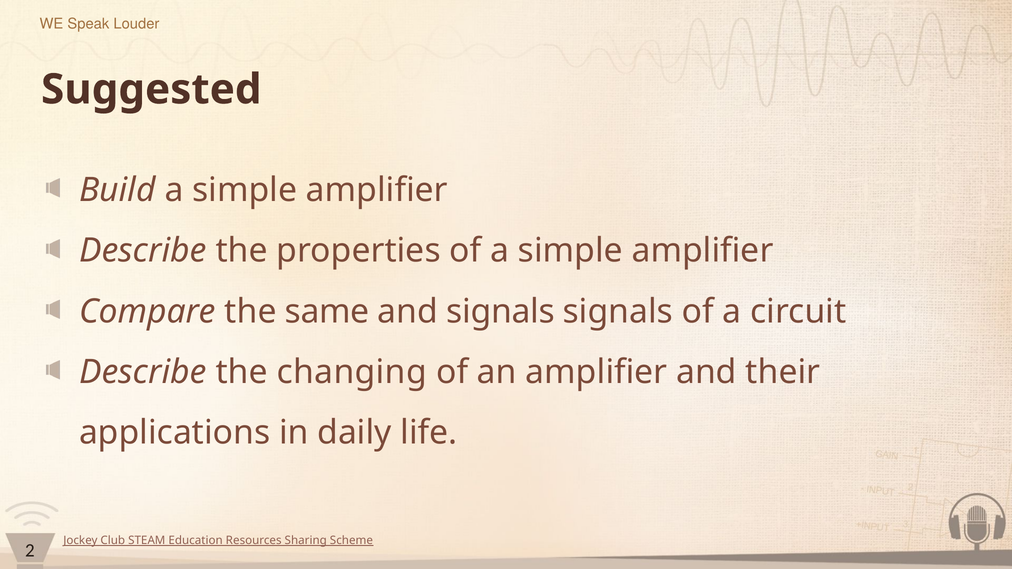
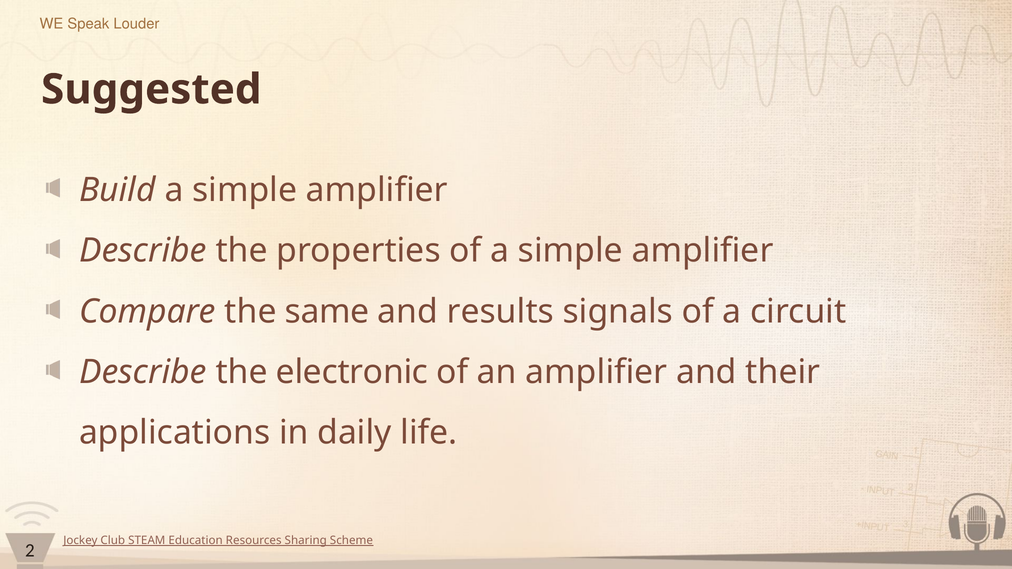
and signals: signals -> results (500, 312)
changing: changing -> electronic (352, 372)
